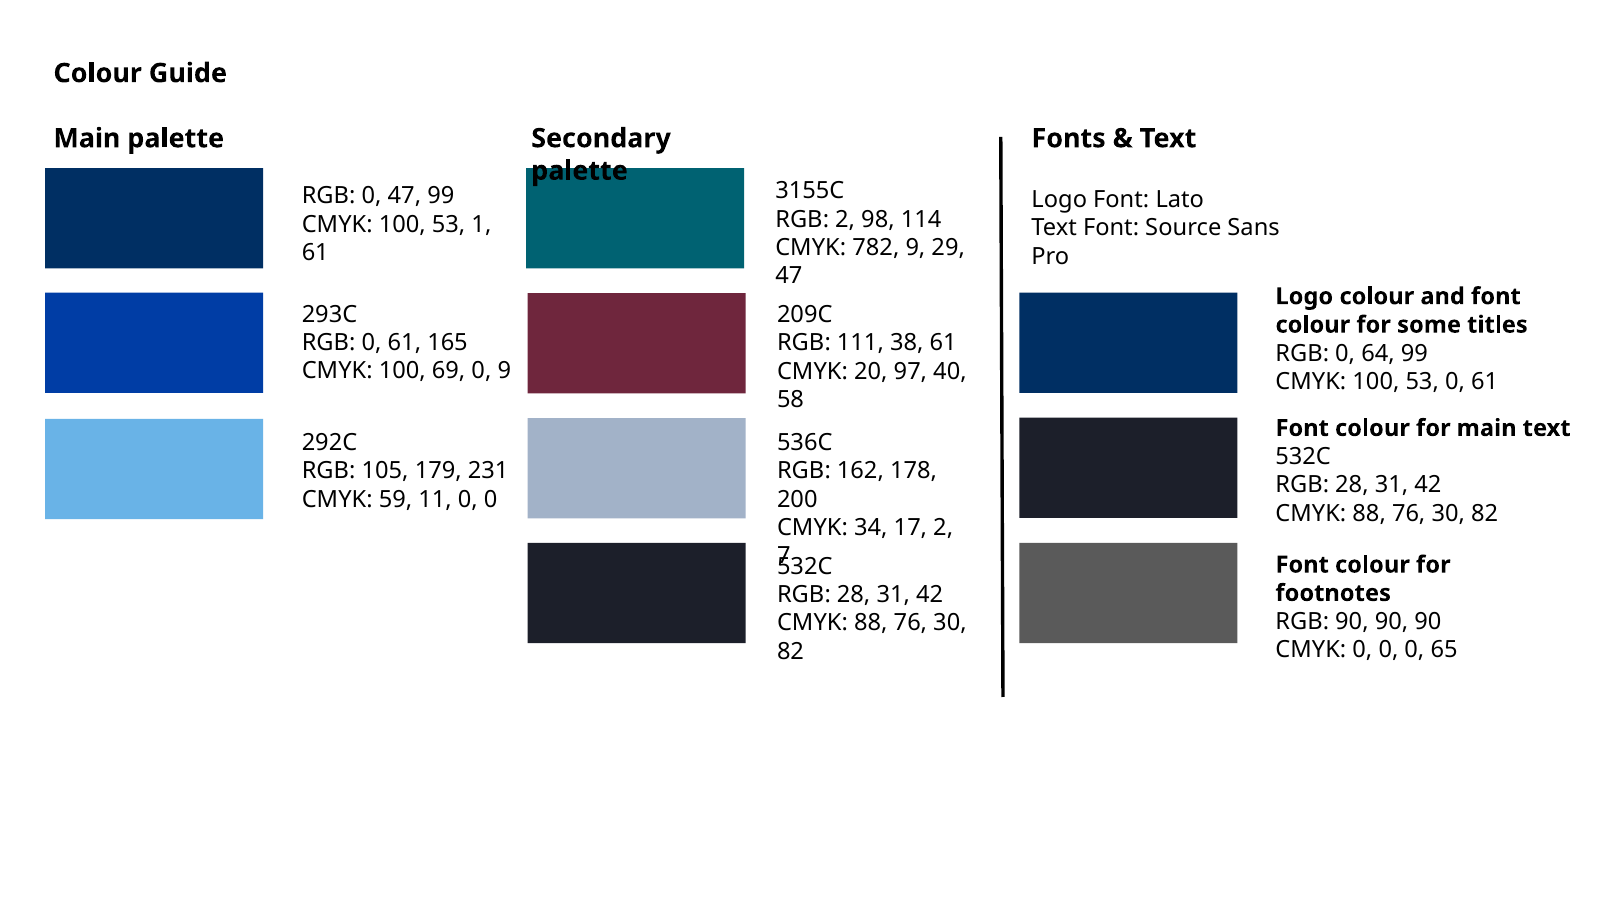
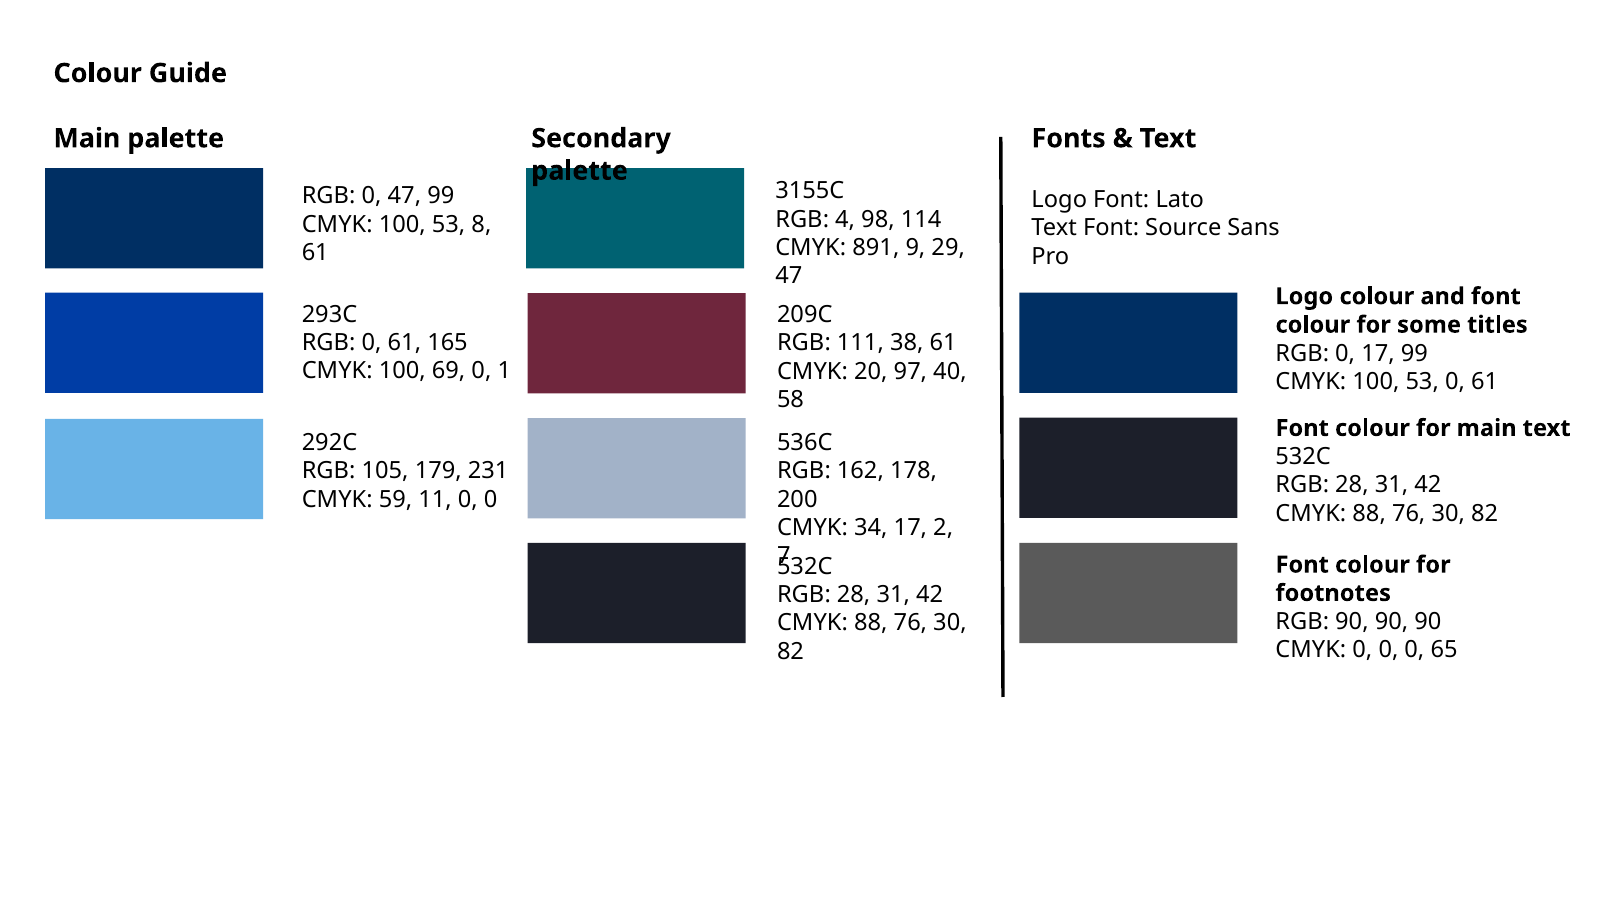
RGB 2: 2 -> 4 (845, 219)
1: 1 -> 8 (481, 224)
782: 782 -> 891 (876, 248)
0 64: 64 -> 17 (1378, 353)
0 9: 9 -> 1 (504, 371)
